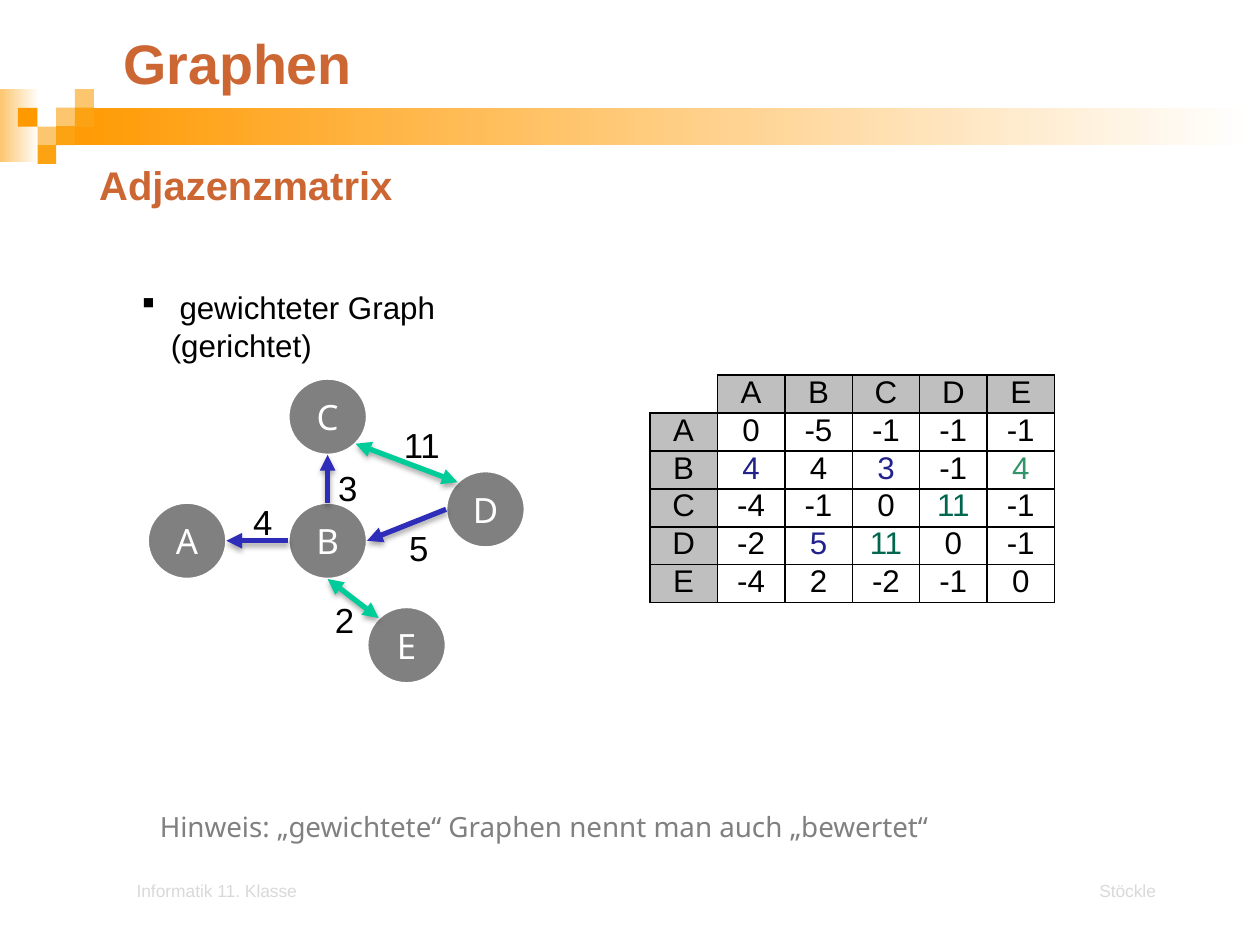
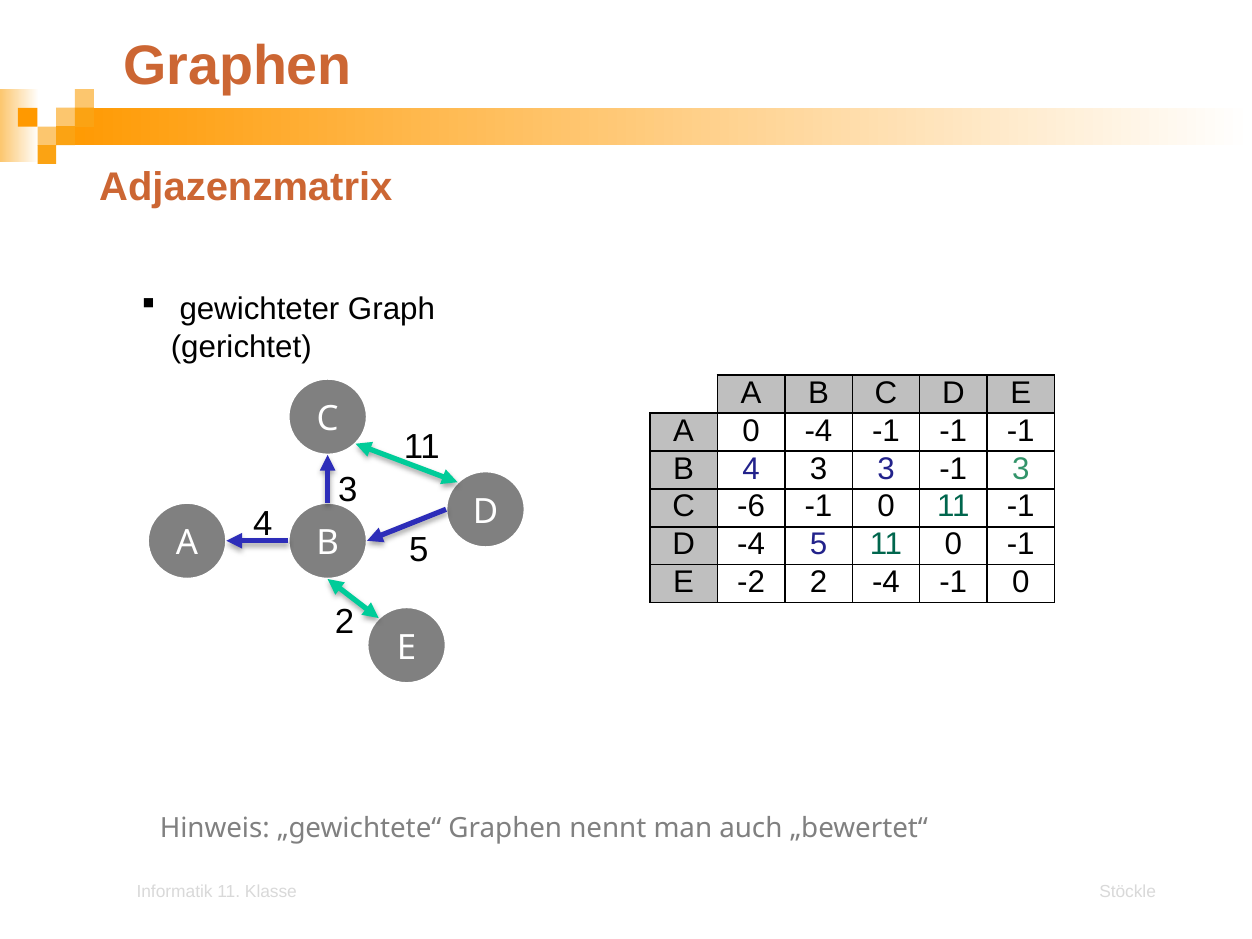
0 -5: -5 -> -4 (819, 431)
B 4 4: 4 -> 3 (819, 469)
-1 4: 4 -> 3 (1021, 469)
C -4: -4 -> -6 (751, 507)
D -2: -2 -> -4 (751, 544)
E -4: -4 -> -2 (751, 582)
2 -2: -2 -> -4 (886, 582)
